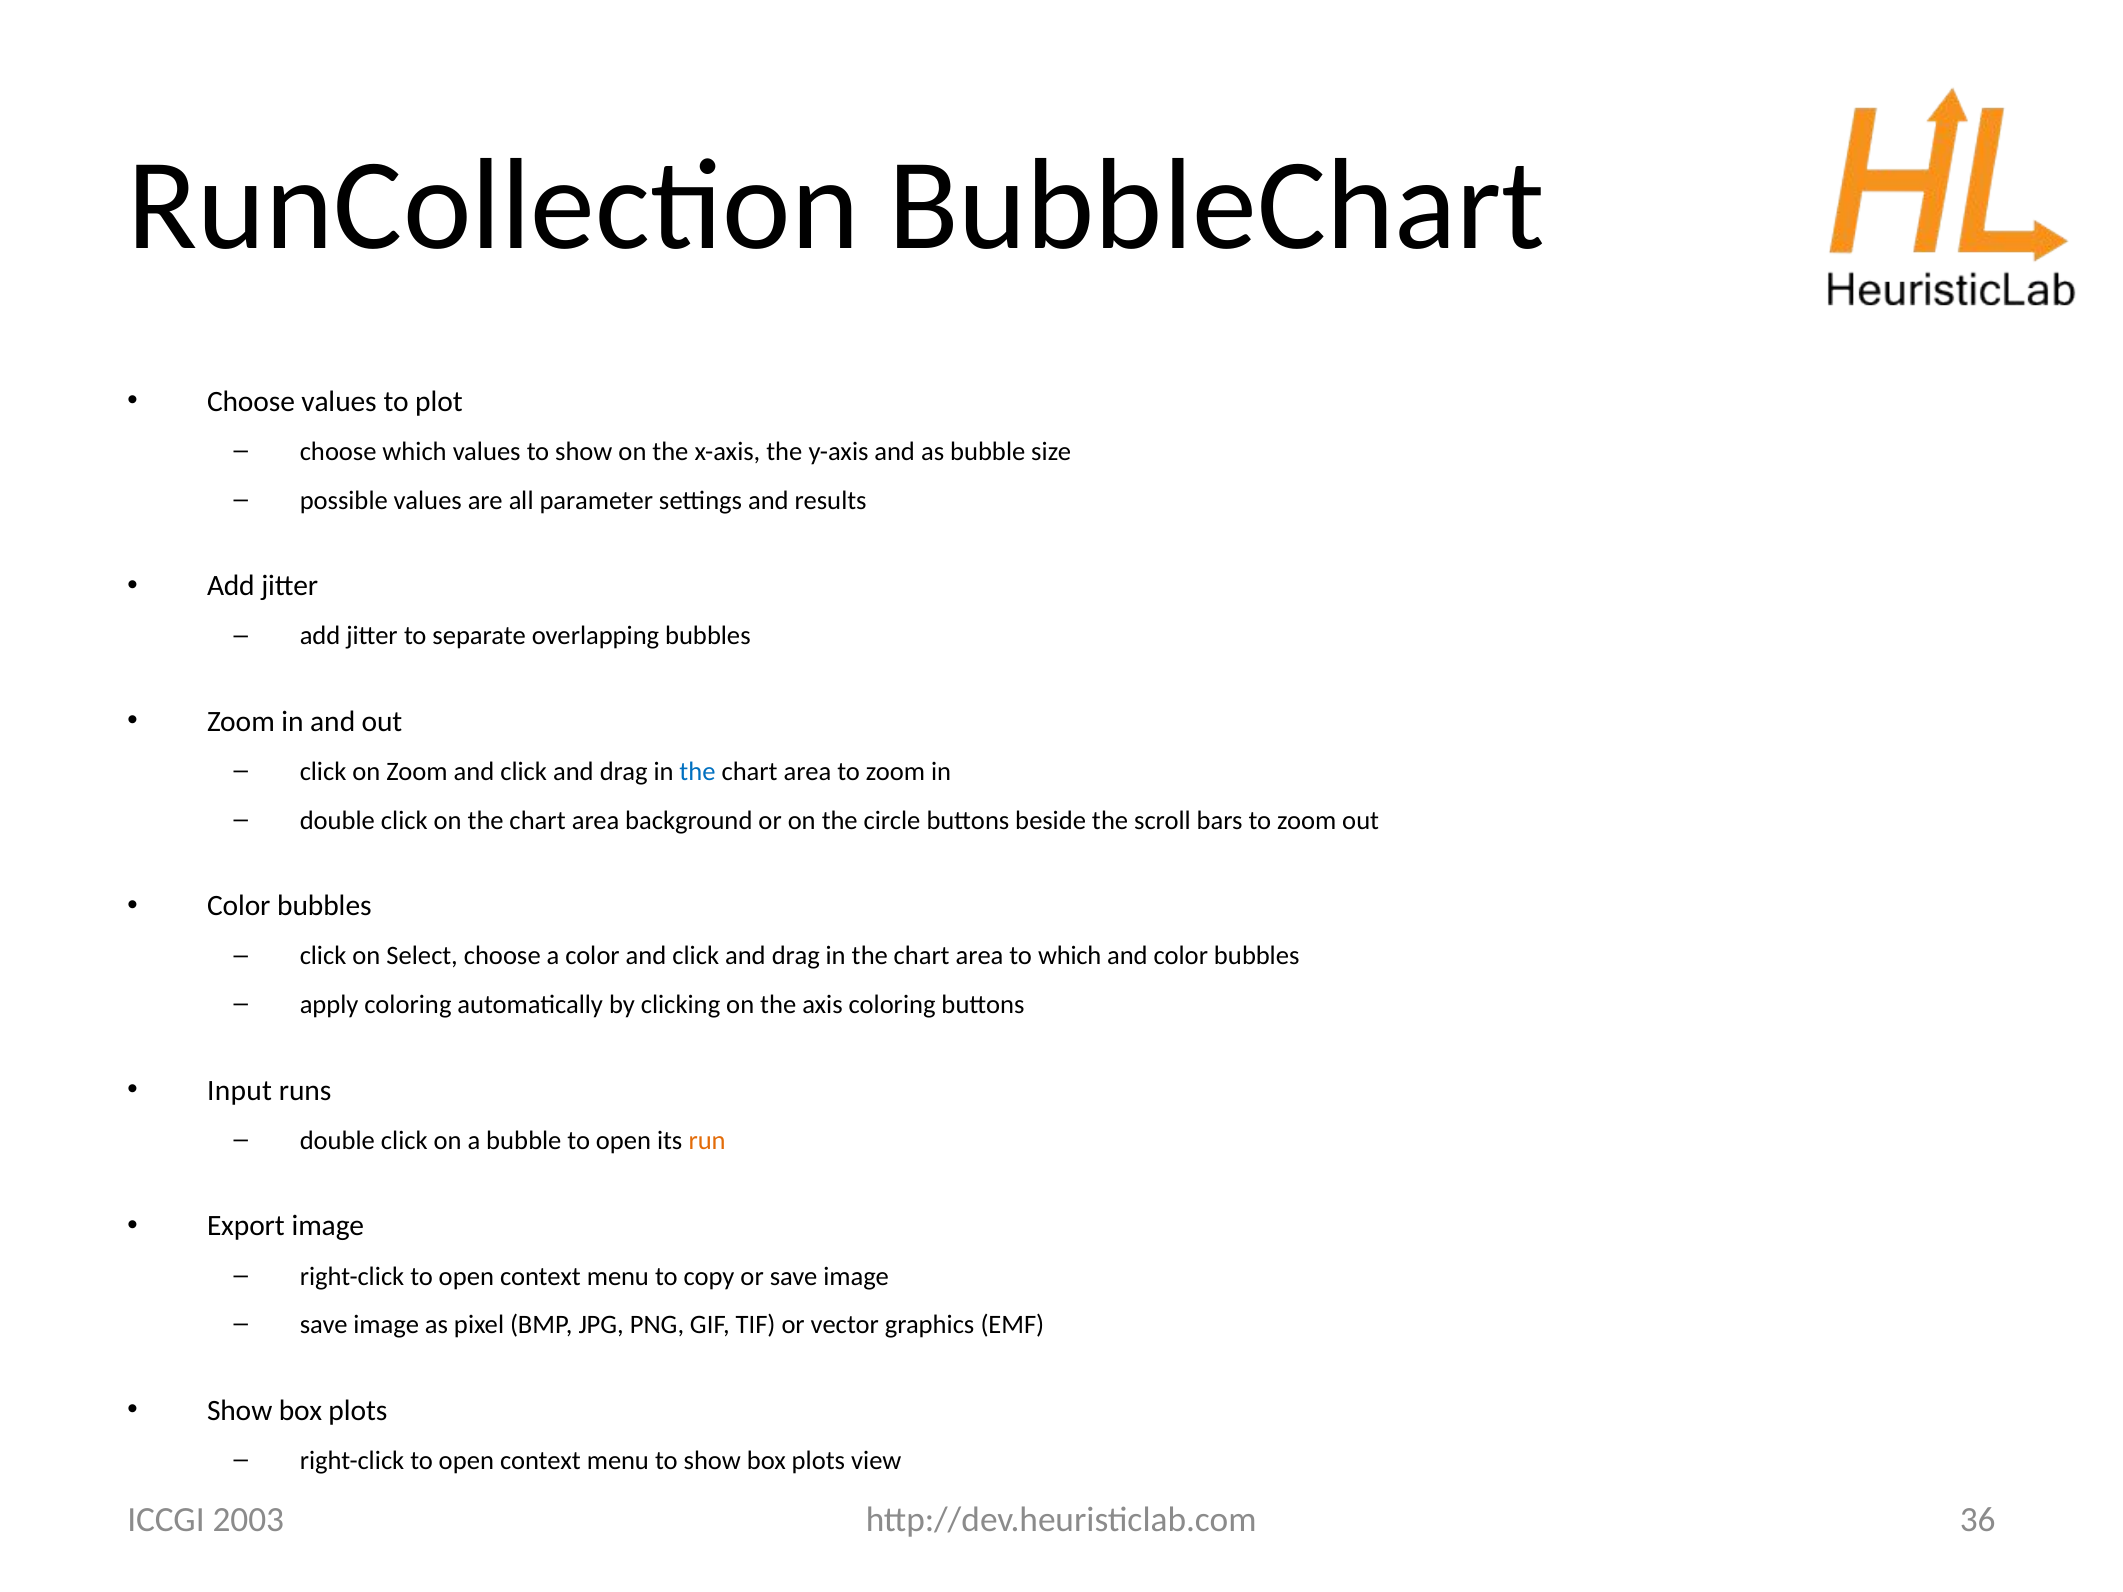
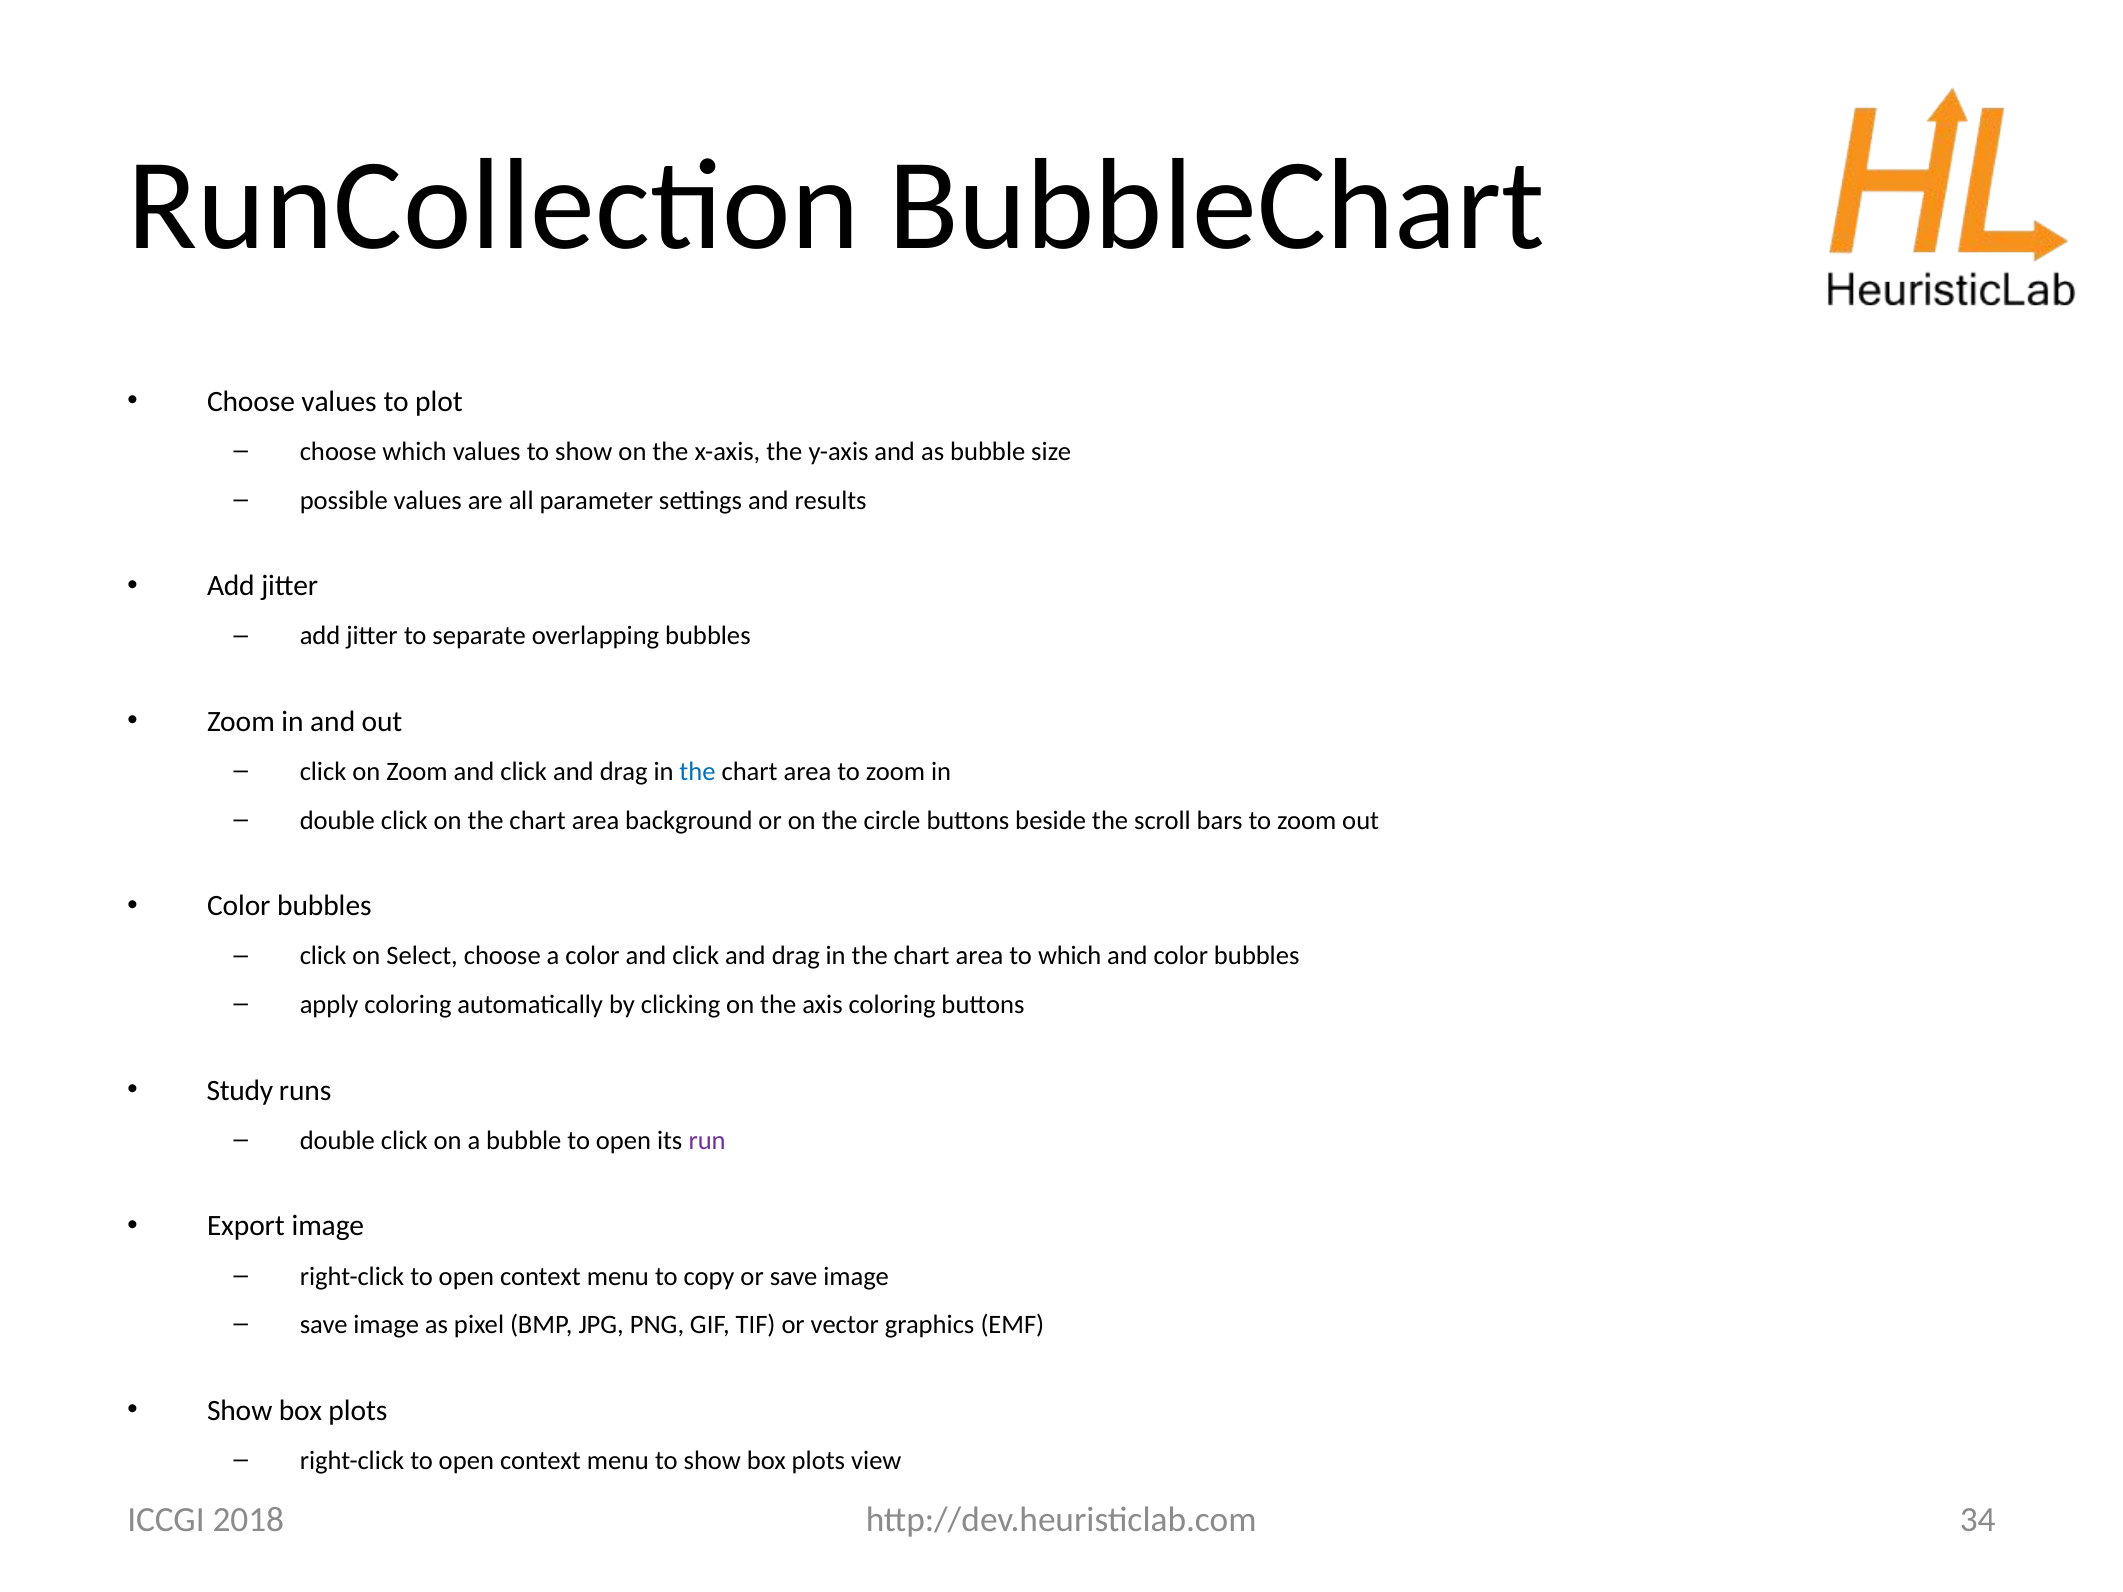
Input: Input -> Study (240, 1091)
run colour: orange -> purple (707, 1141)
36: 36 -> 34 (1978, 1520)
2003: 2003 -> 2018 (248, 1521)
